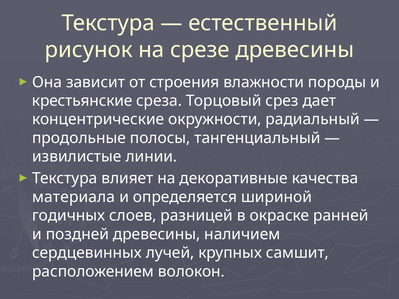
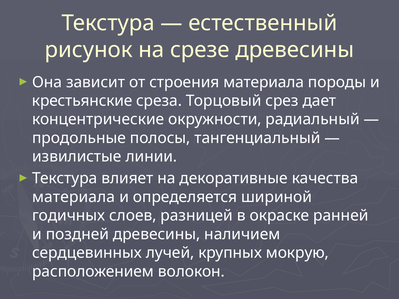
строения влажности: влажности -> материала (264, 82)
самшит: самшит -> мокрую (297, 253)
